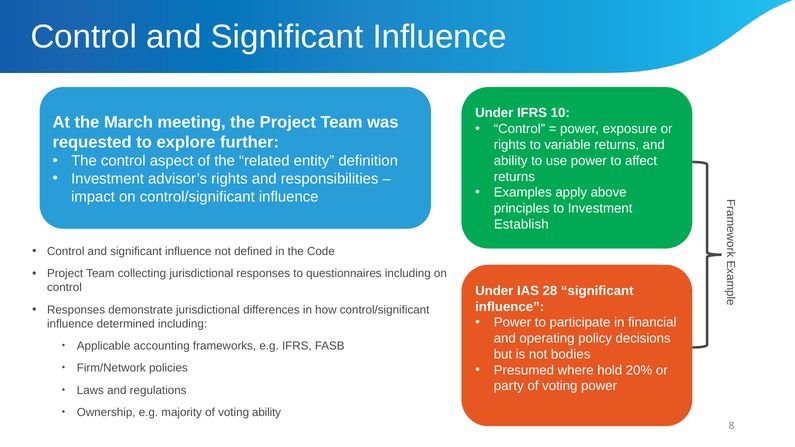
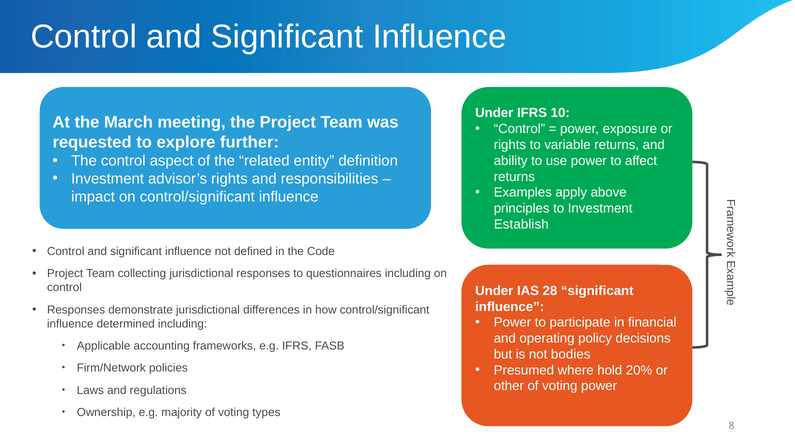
party: party -> other (509, 386)
voting ability: ability -> types (266, 413)
